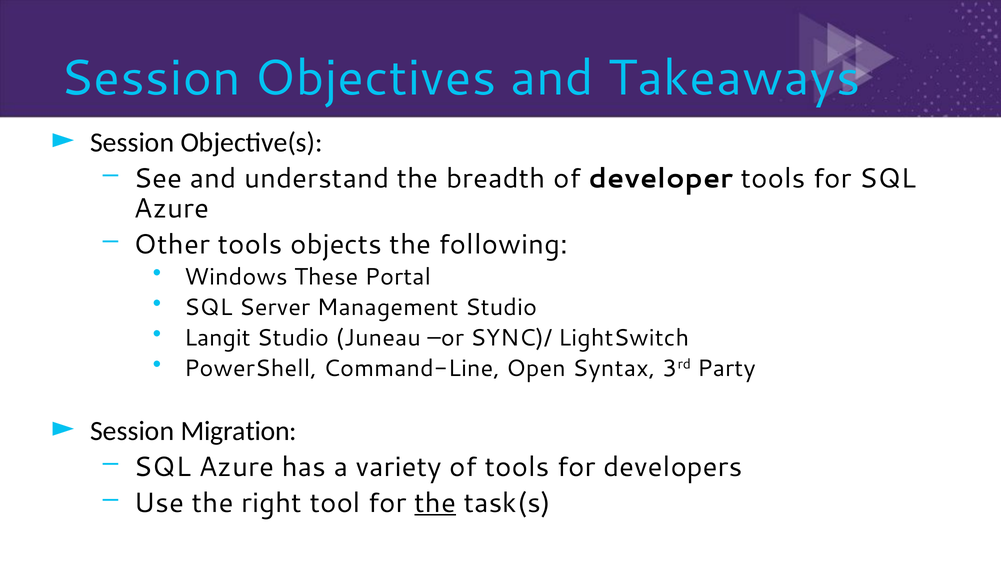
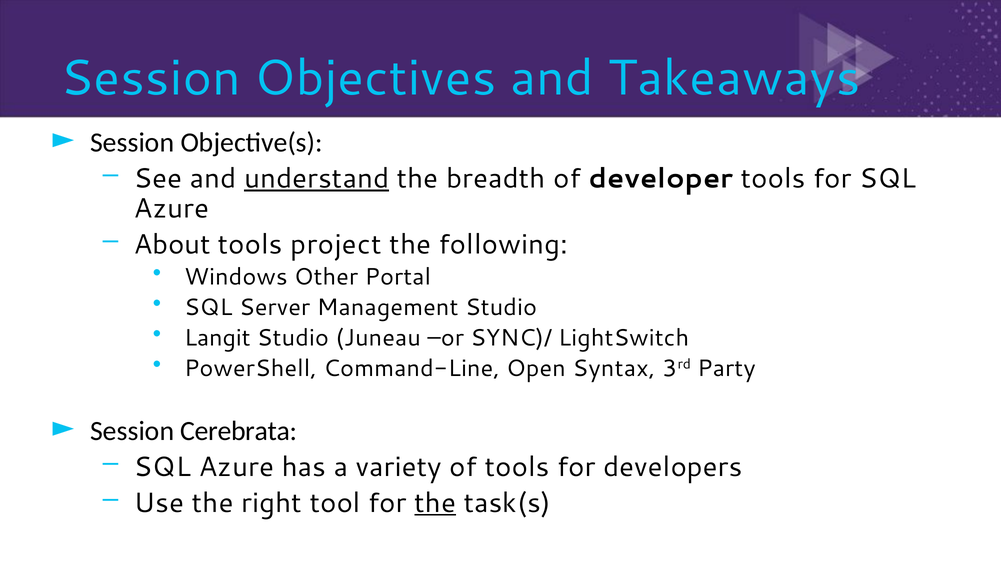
understand underline: none -> present (317, 179)
Other: Other -> About (172, 245)
objects: objects -> project (336, 245)
These: These -> Other (326, 277)
Migration: Migration -> Cerebrata (239, 431)
